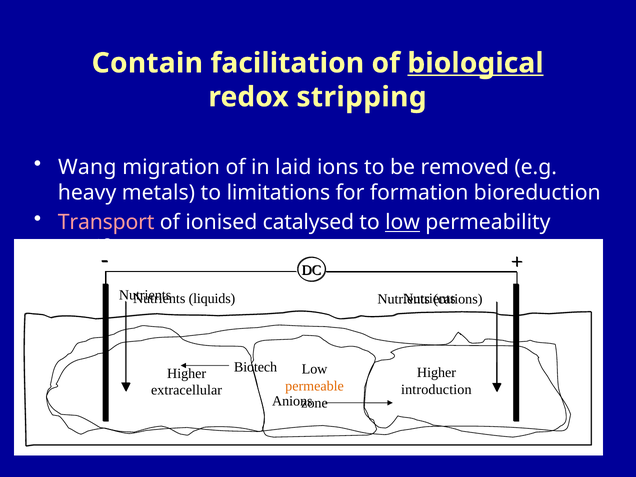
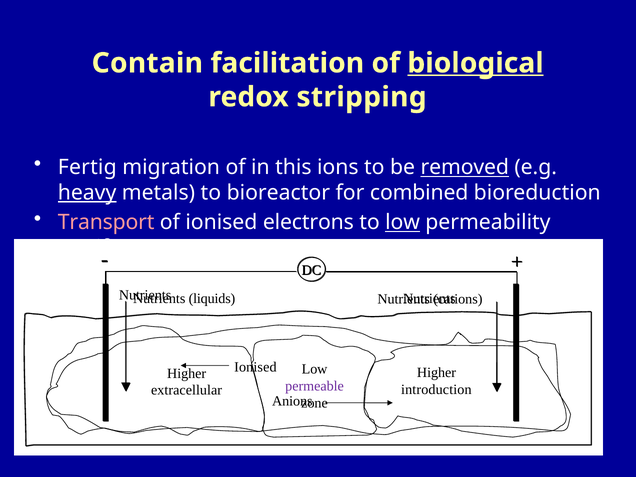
Wang: Wang -> Fertig (87, 167)
laid: laid -> this (293, 167)
removed underline: none -> present (465, 167)
heavy underline: none -> present (87, 193)
limitations: limitations -> bioreactor (278, 193)
formation: formation -> combined (419, 193)
catalysed: catalysed -> electrons (308, 222)
Biotech: Biotech -> Ionised (255, 367)
permeable colour: orange -> purple (315, 386)
